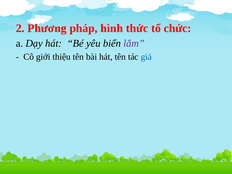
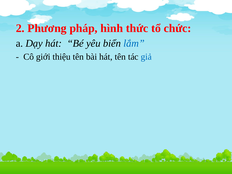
lắm colour: purple -> blue (134, 43)
